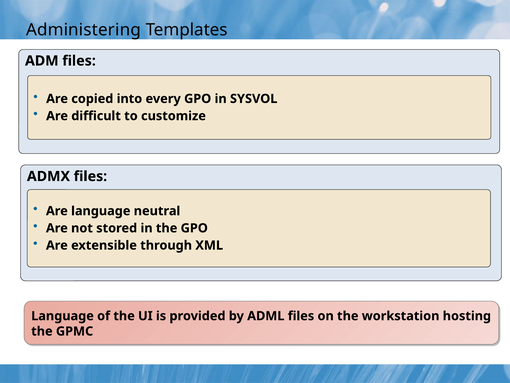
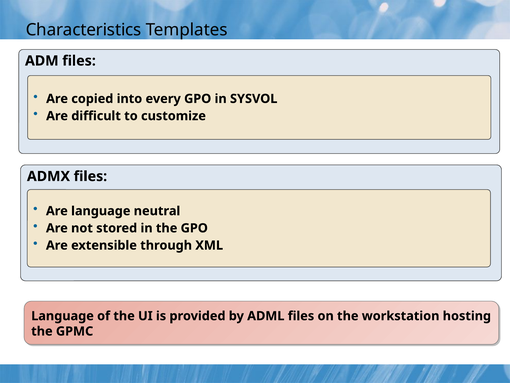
Administering: Administering -> Characteristics (84, 30)
